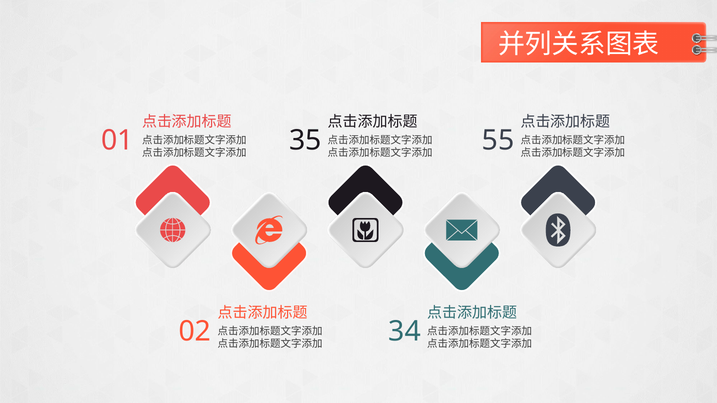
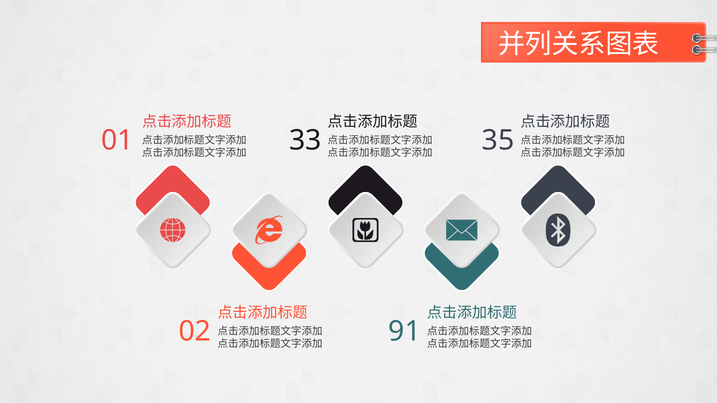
35: 35 -> 33 (305, 140)
55: 55 -> 35 (498, 140)
34: 34 -> 91 (405, 331)
